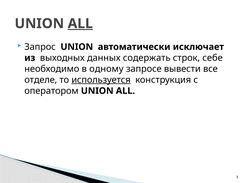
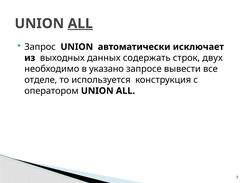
себе: себе -> двух (213, 58)
одному: одному -> указано (106, 69)
используется underline: present -> none (101, 80)
